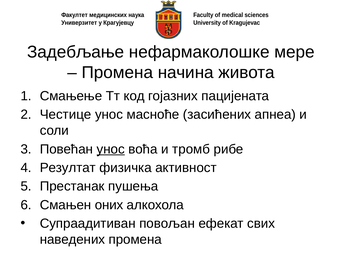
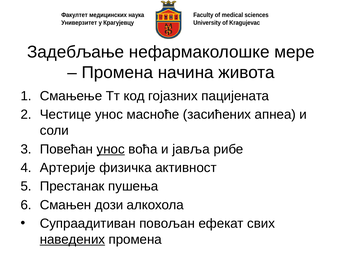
тромб: тромб -> јавља (191, 149)
Резултат: Резултат -> Артерије (68, 168)
оних: оних -> дози (109, 205)
наведених underline: none -> present (72, 240)
